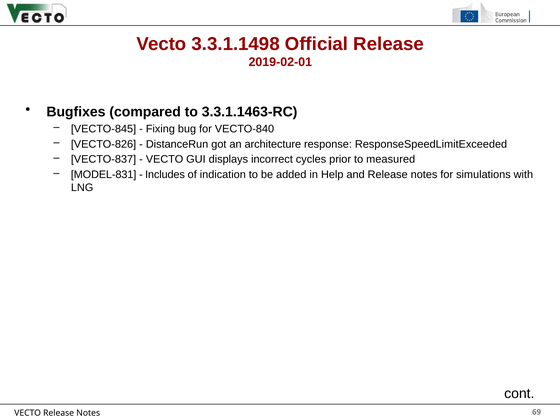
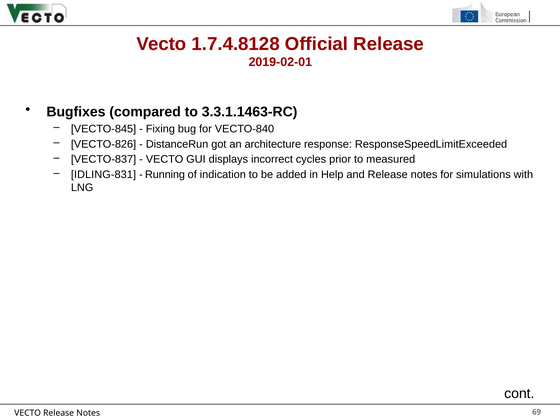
3.3.1.1498: 3.3.1.1498 -> 1.7.4.8128 (236, 44)
MODEL-831: MODEL-831 -> IDLING-831 (103, 175)
Includes: Includes -> Running (165, 175)
